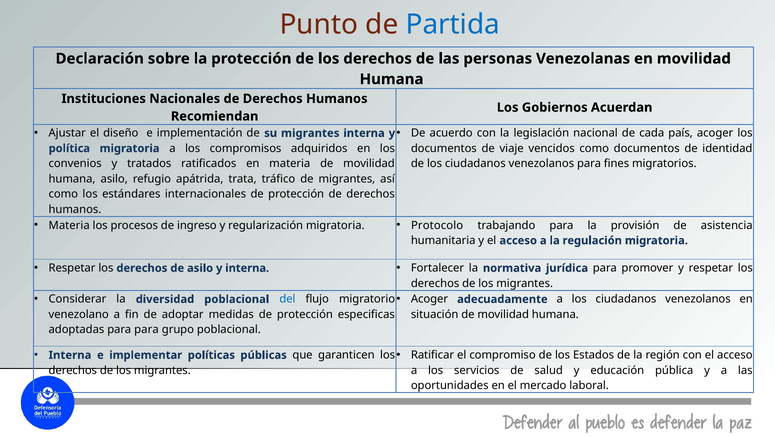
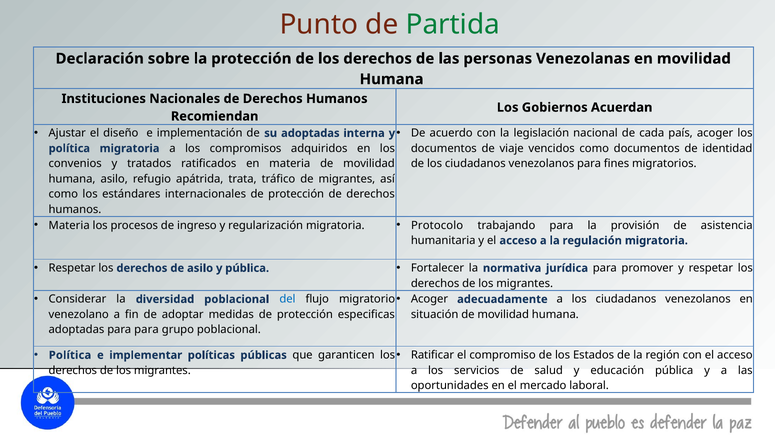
Partida colour: blue -> green (453, 25)
su migrantes: migrantes -> adoptadas (310, 133)
y interna: interna -> pública (247, 268)
Interna: Interna -> Política (70, 355)
